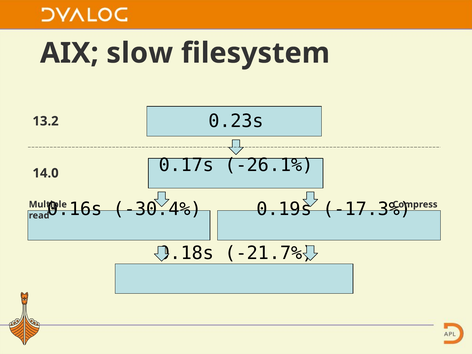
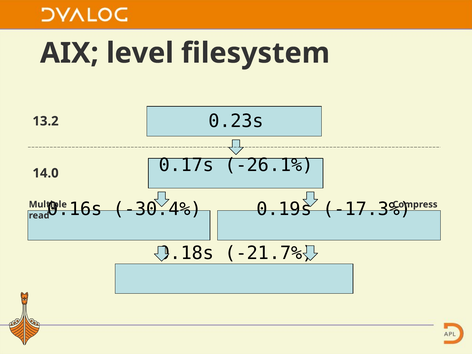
slow: slow -> level (140, 53)
